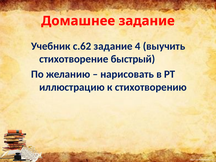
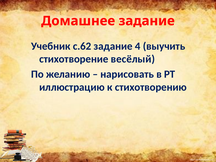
быстрый: быстрый -> весёлый (133, 59)
